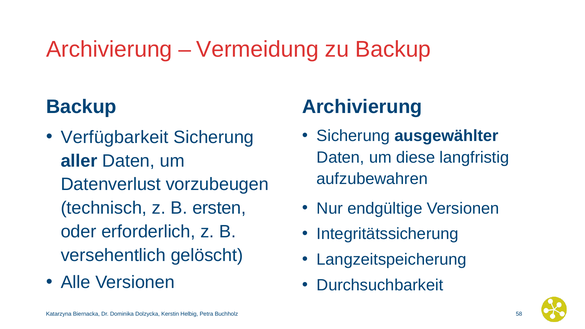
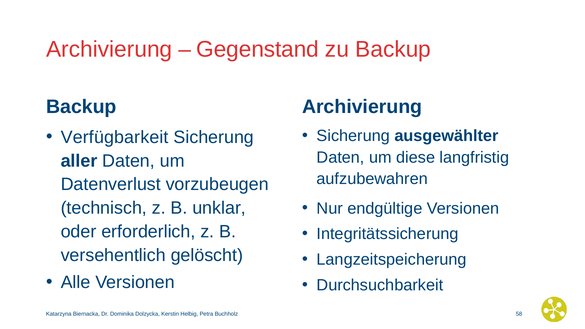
Vermeidung: Vermeidung -> Gegenstand (258, 49)
ersten: ersten -> unklar (219, 208)
